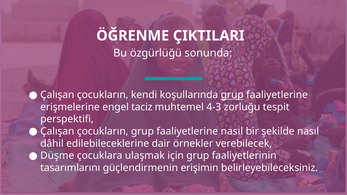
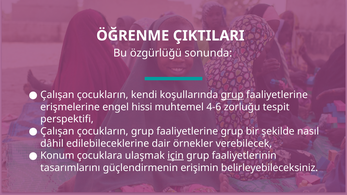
taciz: taciz -> hissi (142, 107)
4-3: 4-3 -> 4-6 (214, 107)
faaliyetlerine nasıl: nasıl -> grup (232, 131)
Düşme: Düşme -> Konum (57, 156)
için underline: none -> present (176, 156)
